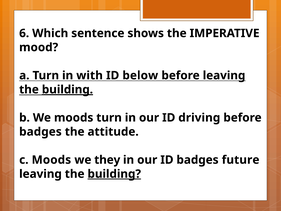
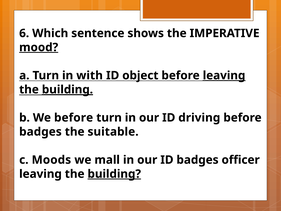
mood underline: none -> present (39, 47)
below: below -> object (140, 75)
leaving underline: none -> present (224, 75)
We moods: moods -> before (74, 118)
attitude: attitude -> suitable (113, 132)
they: they -> mall (107, 160)
future: future -> officer (241, 160)
